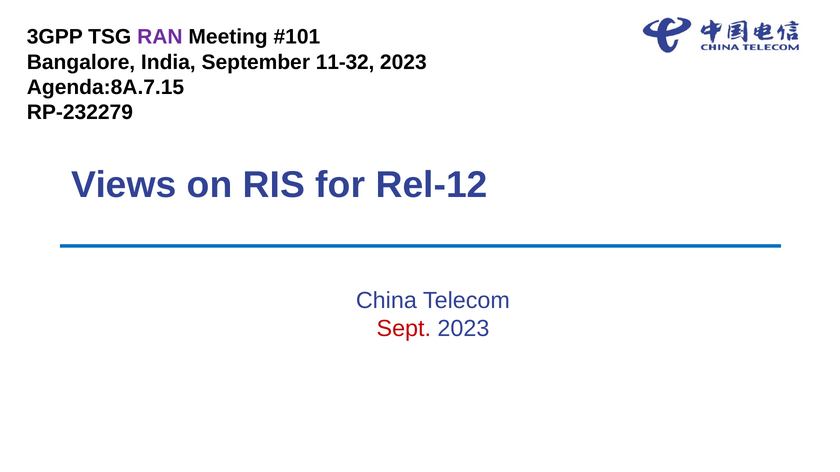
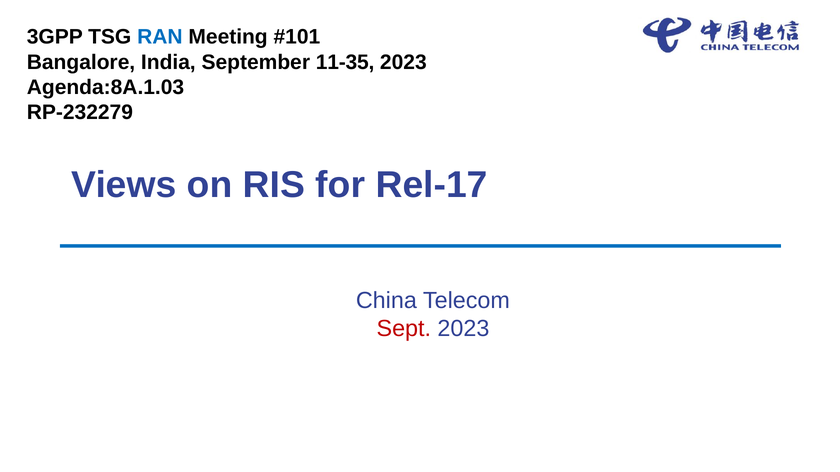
RAN colour: purple -> blue (160, 37)
11-32: 11-32 -> 11-35 (345, 62)
Agenda:8A.7.15: Agenda:8A.7.15 -> Agenda:8A.1.03 (105, 87)
Rel-12: Rel-12 -> Rel-17 (432, 185)
